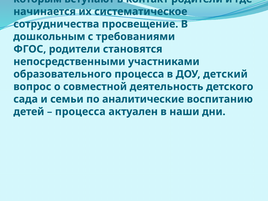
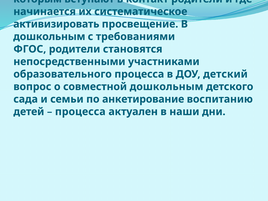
сотрудничества: сотрудничества -> активизировать (56, 24)
совместной деятельность: деятельность -> дошкольным (167, 87)
аналитические: аналитические -> анкетирование (143, 99)
